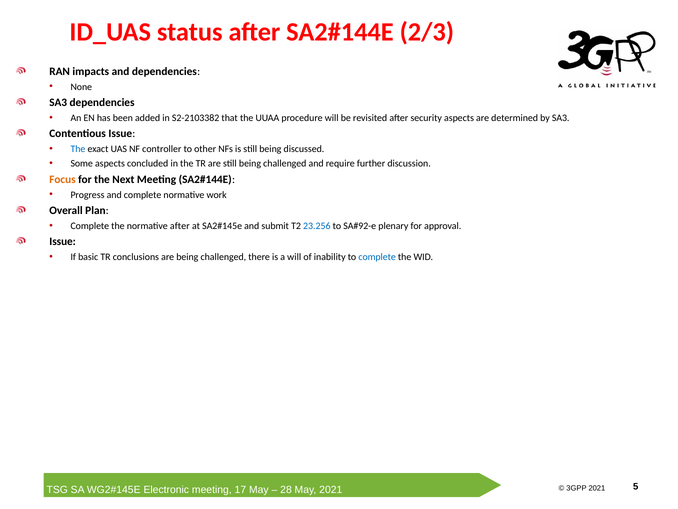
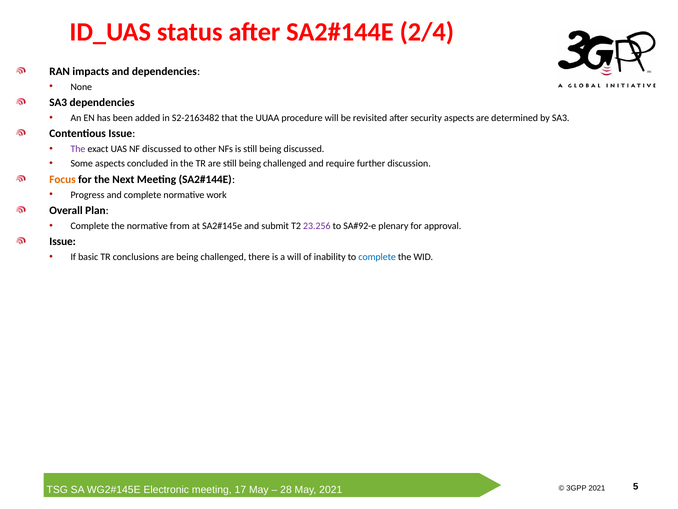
2/3: 2/3 -> 2/4 (427, 32)
S2-2103382: S2-2103382 -> S2-2163482 (196, 118)
The colour: blue -> purple (78, 149)
NF controller: controller -> discussed (162, 149)
normative after: after -> from (180, 226)
23.256 colour: blue -> purple (317, 226)
